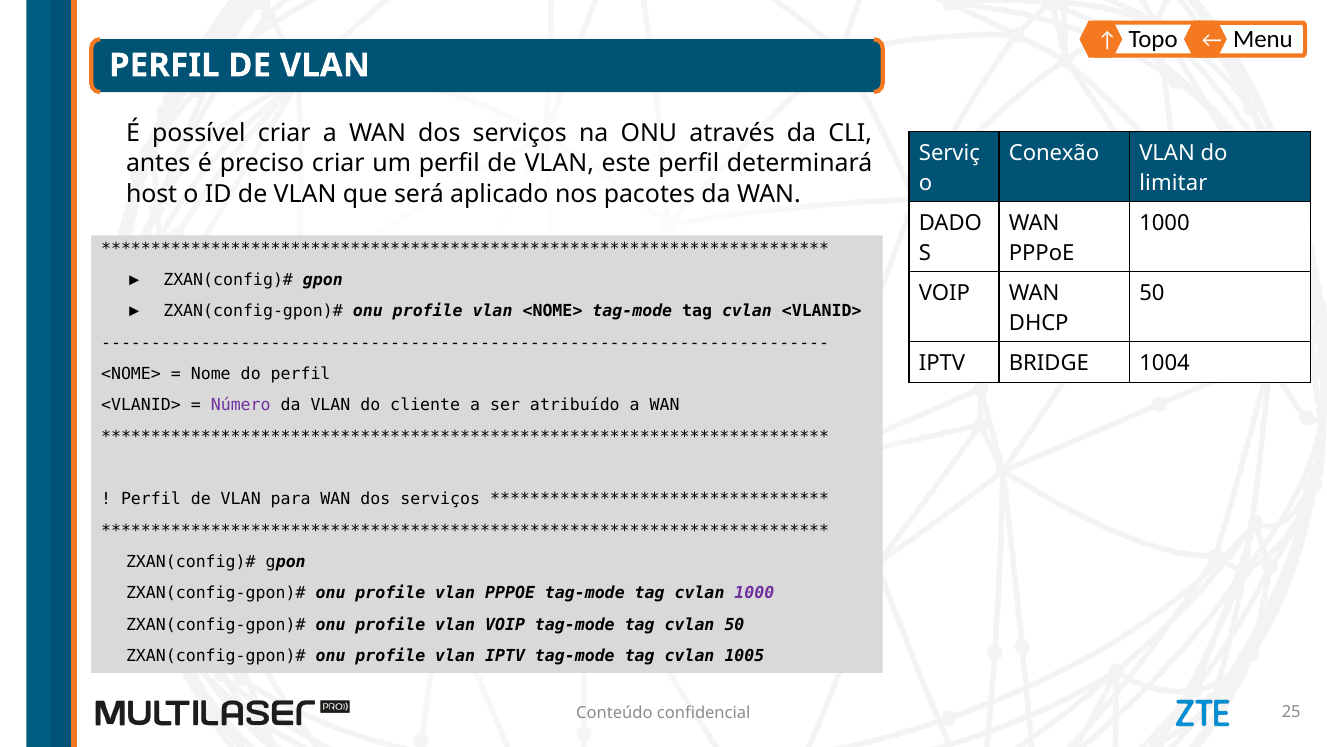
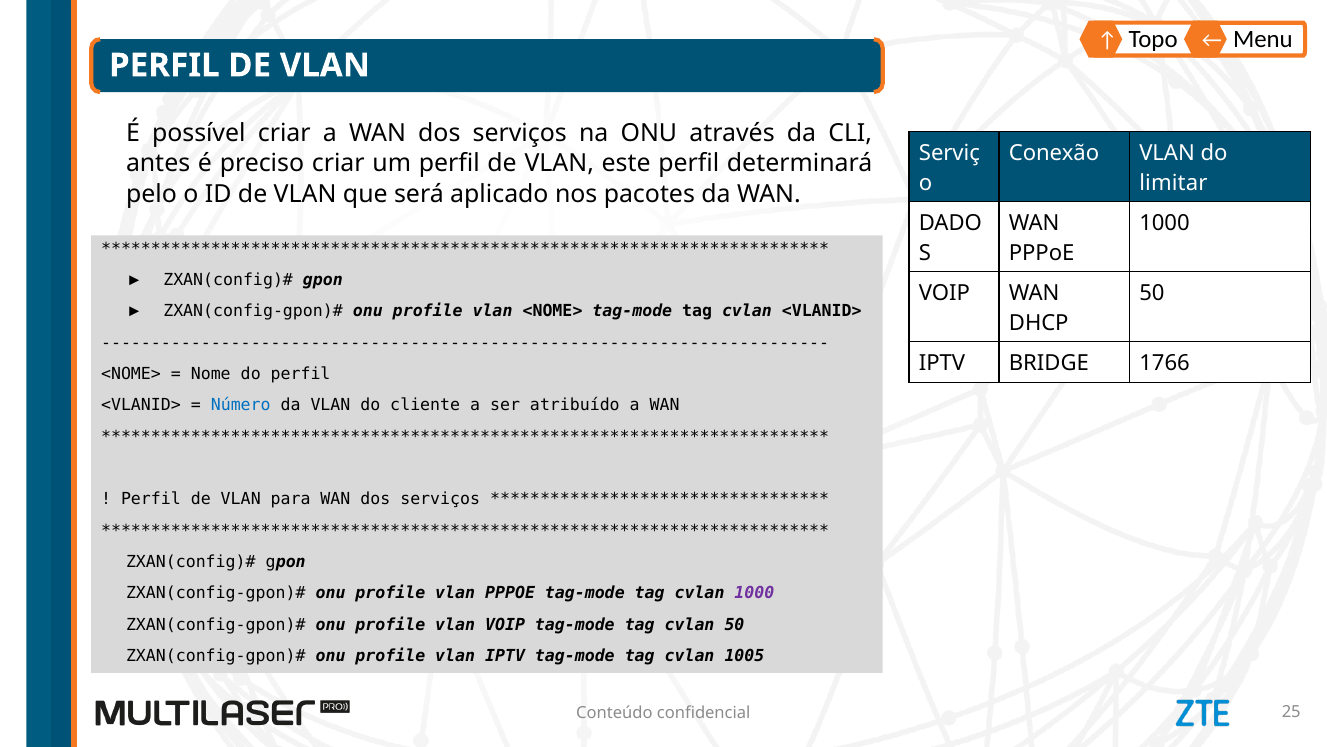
host: host -> pelo (151, 194)
1004: 1004 -> 1766 (1165, 363)
Número colour: purple -> blue (241, 405)
